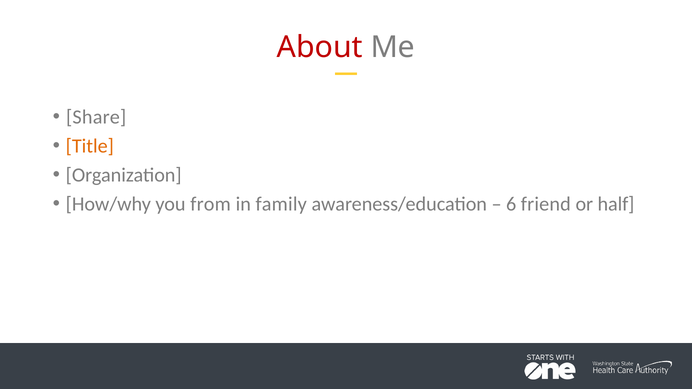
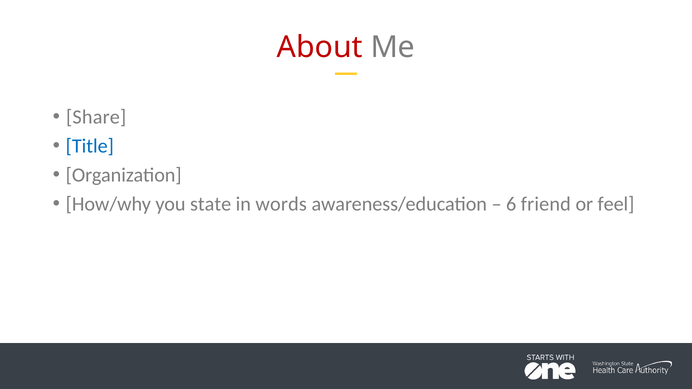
Title colour: orange -> blue (90, 146)
from: from -> state (211, 204)
family: family -> words (281, 204)
half: half -> feel (616, 204)
